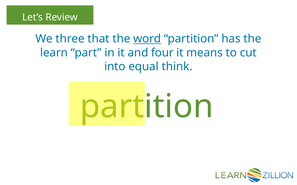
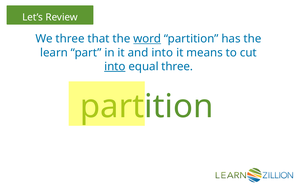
and four: four -> into (162, 53)
into underline: none -> present (115, 67)
equal think: think -> three (177, 67)
